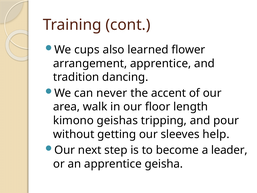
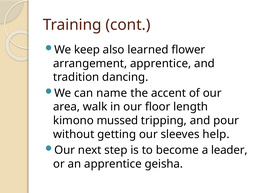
cups: cups -> keep (87, 50)
never: never -> name (112, 93)
geishas: geishas -> mussed (117, 120)
